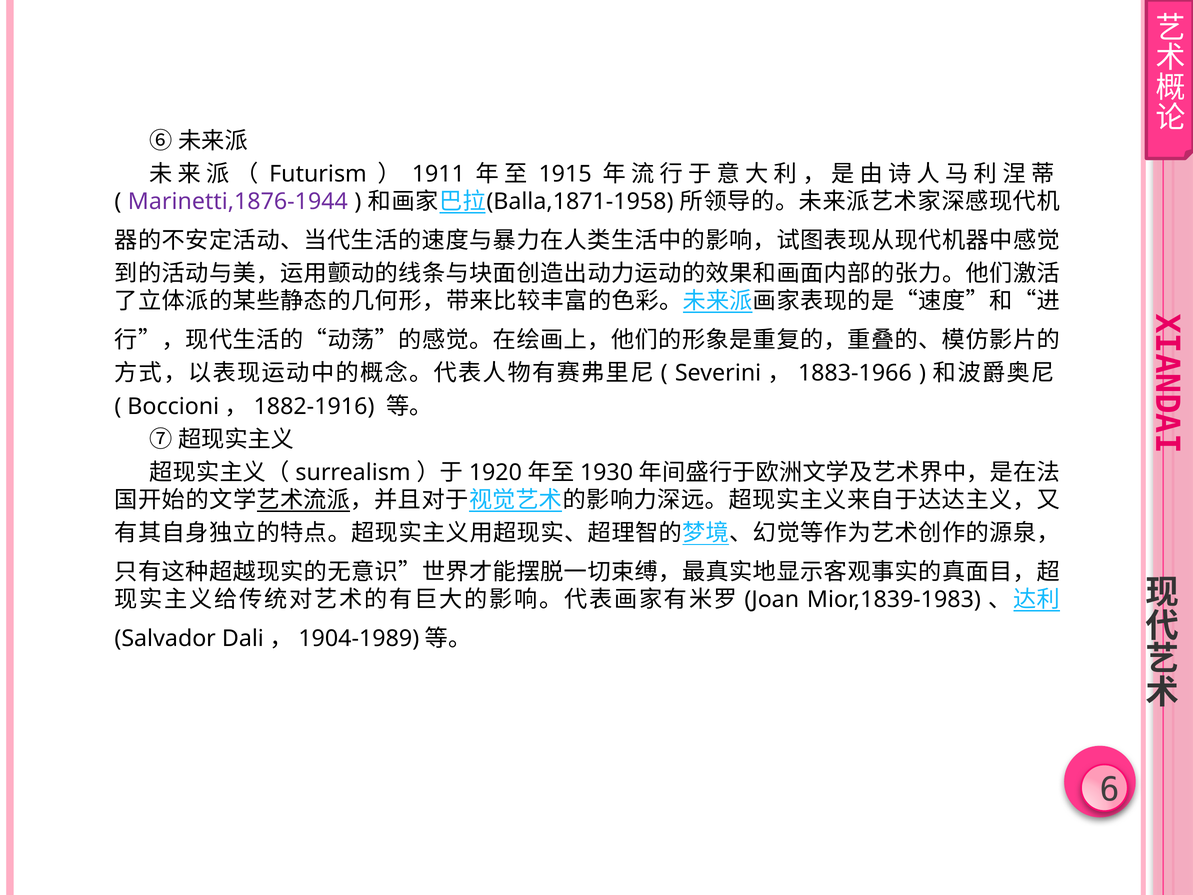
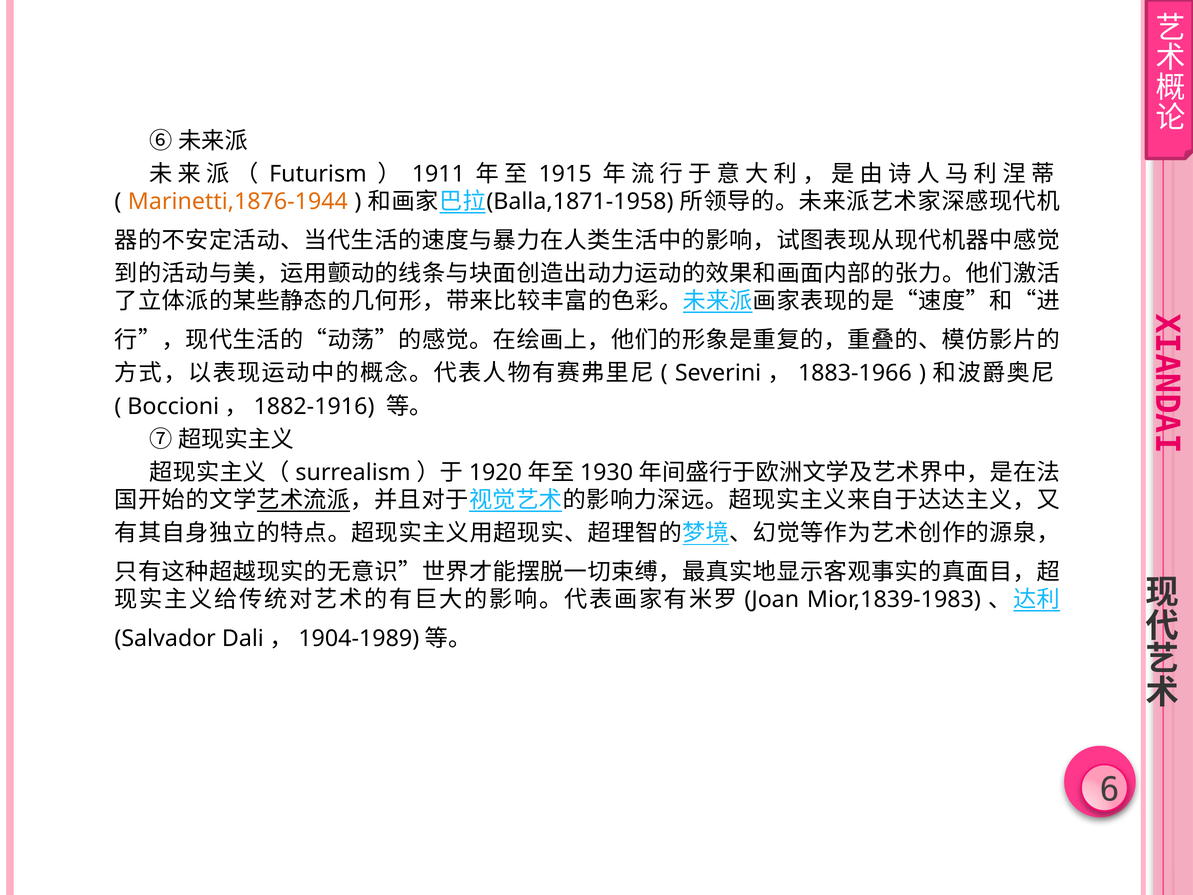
Marinetti,1876-1944 colour: purple -> orange (238, 201)
